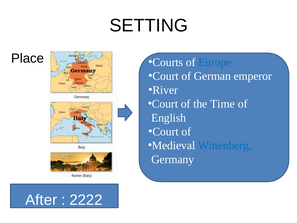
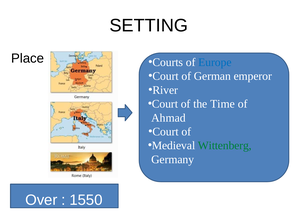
English: English -> Ahmad (169, 118)
Wittenberg colour: blue -> green (225, 145)
After: After -> Over (41, 200)
2222: 2222 -> 1550 (86, 200)
